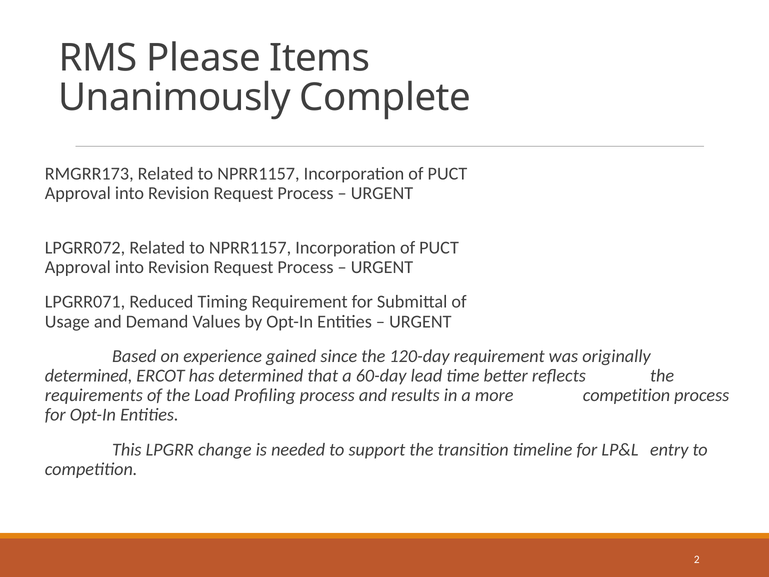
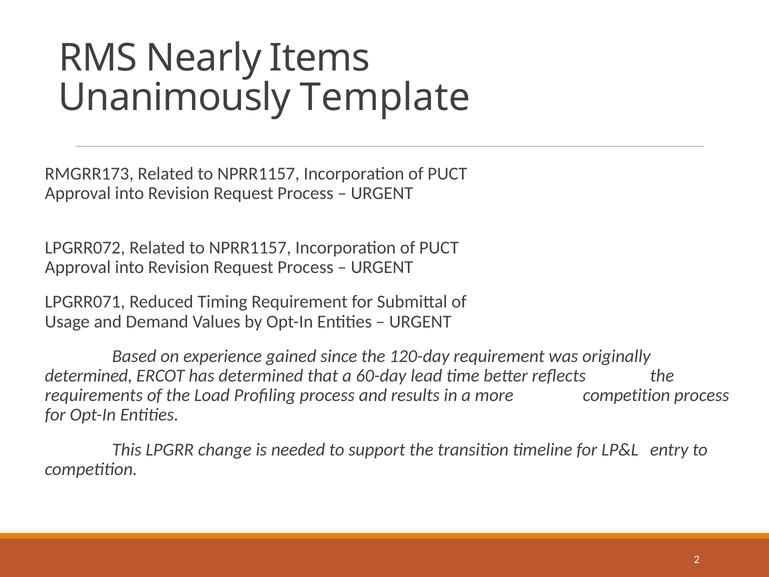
Please: Please -> Nearly (204, 58)
Complete: Complete -> Template (385, 97)
